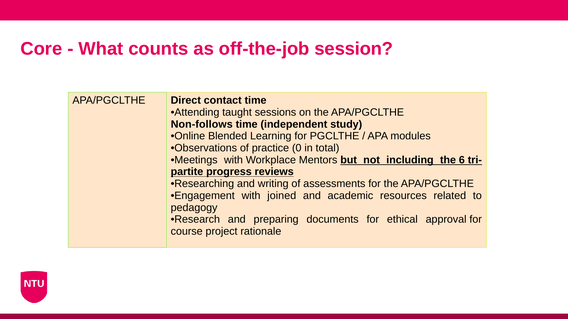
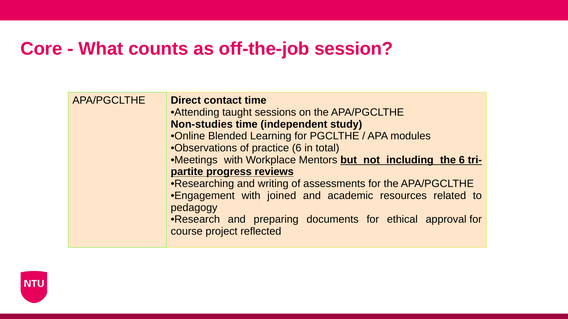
Non-follows: Non-follows -> Non-studies (202, 124)
practice 0: 0 -> 6 (297, 148)
rationale: rationale -> reflected (261, 232)
